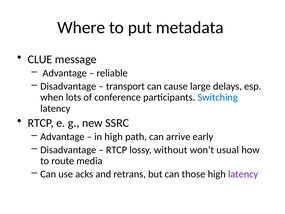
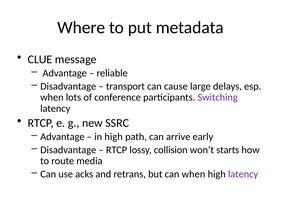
Switching colour: blue -> purple (218, 97)
without: without -> collision (171, 150)
usual: usual -> starts (228, 150)
can those: those -> when (193, 174)
